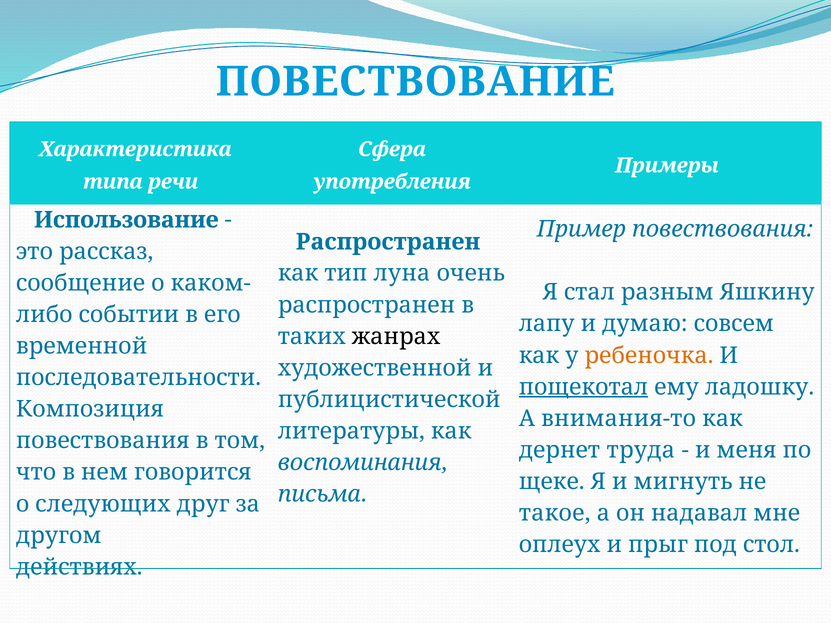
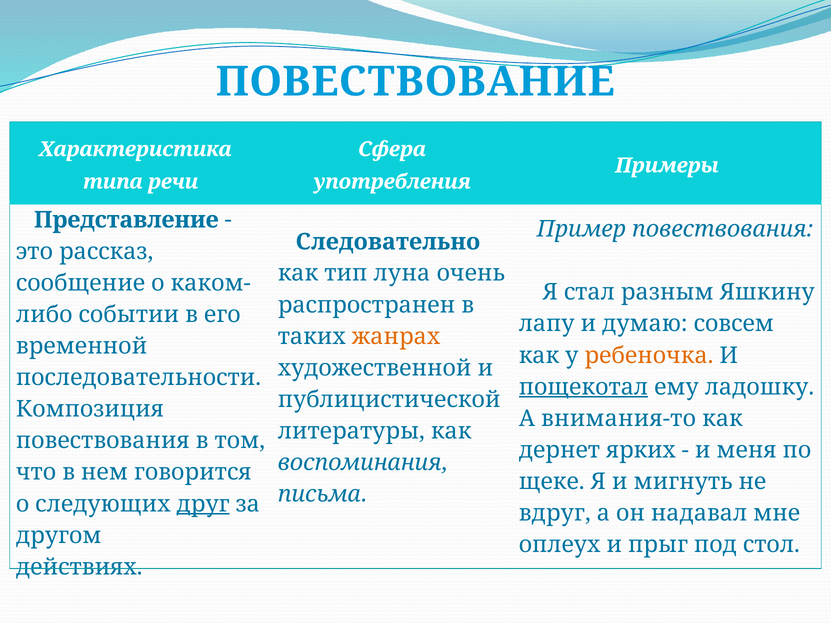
Использование: Использование -> Представление (126, 220)
Распространен: Распространен -> Следовательно (388, 242)
жанрах colour: black -> orange (396, 337)
труда: труда -> ярких (641, 450)
друг underline: none -> present (203, 504)
такое: такое -> вдруг (555, 513)
